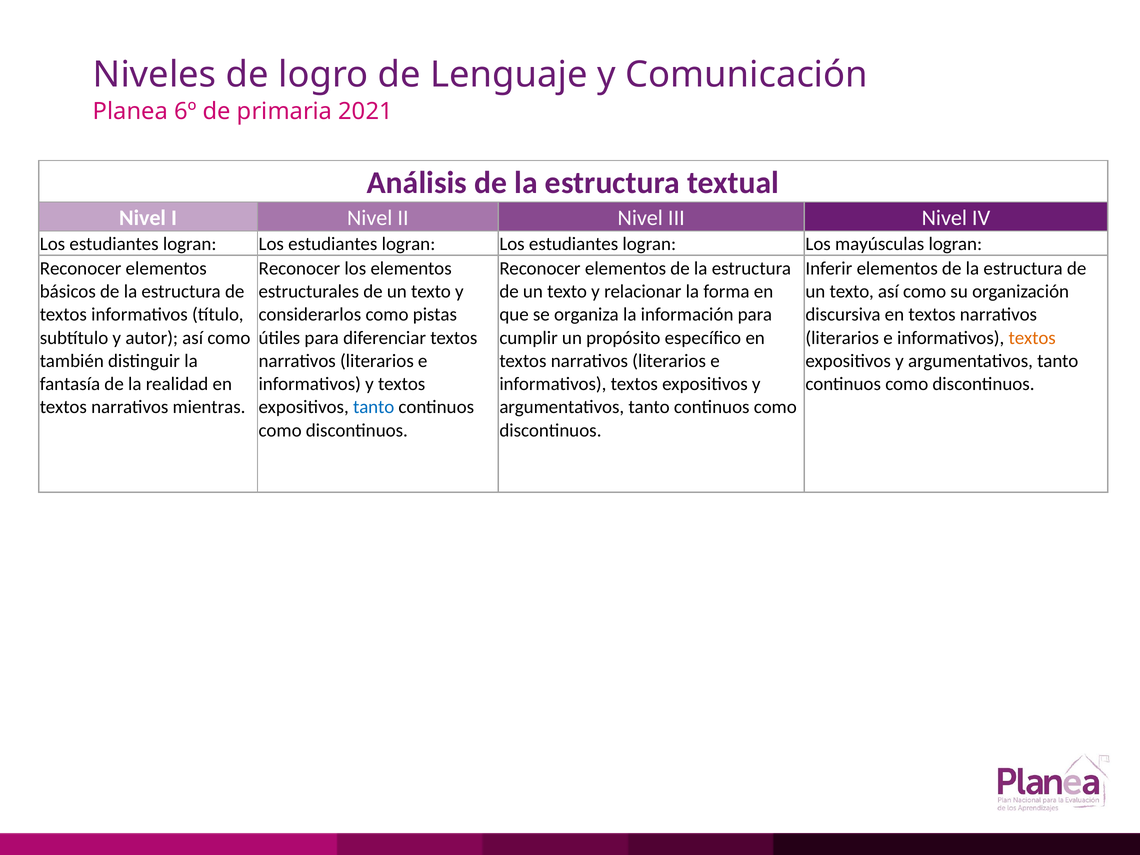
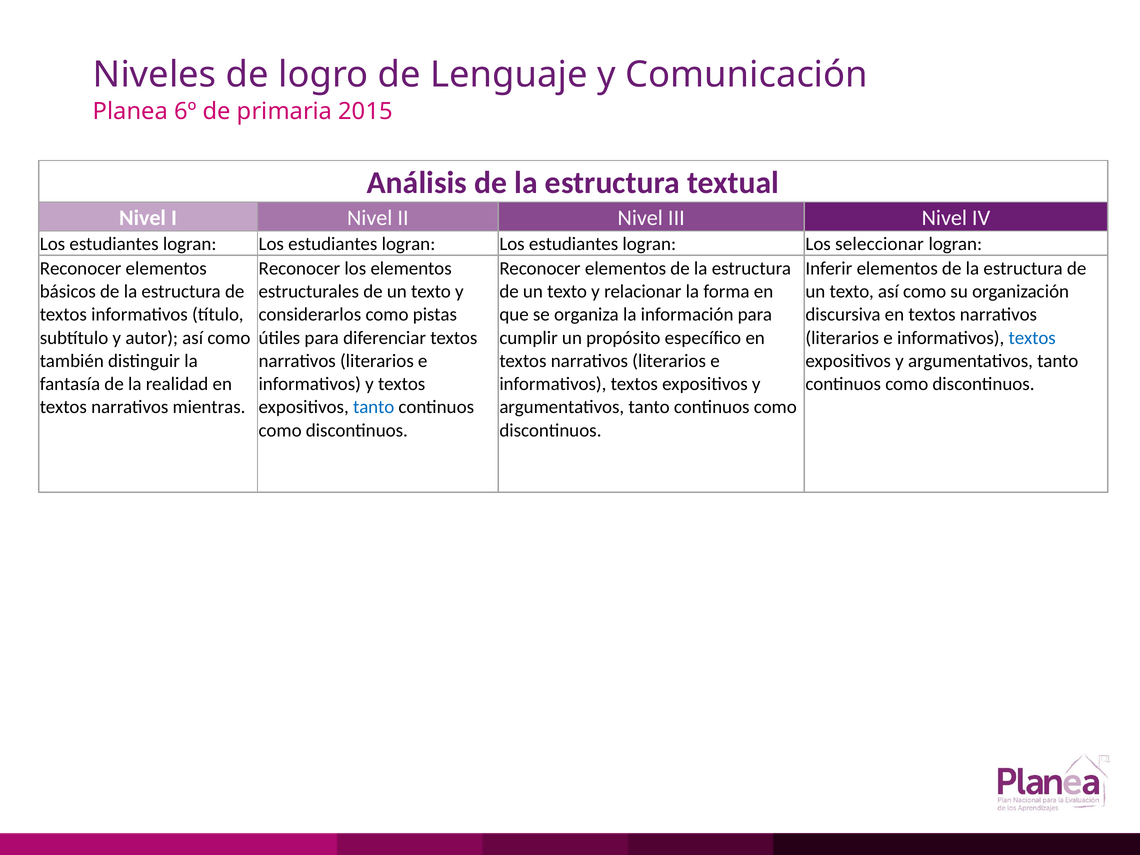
2021: 2021 -> 2015 (366, 112)
mayúsculas: mayúsculas -> seleccionar (880, 244)
textos colour: orange -> blue (1032, 338)
